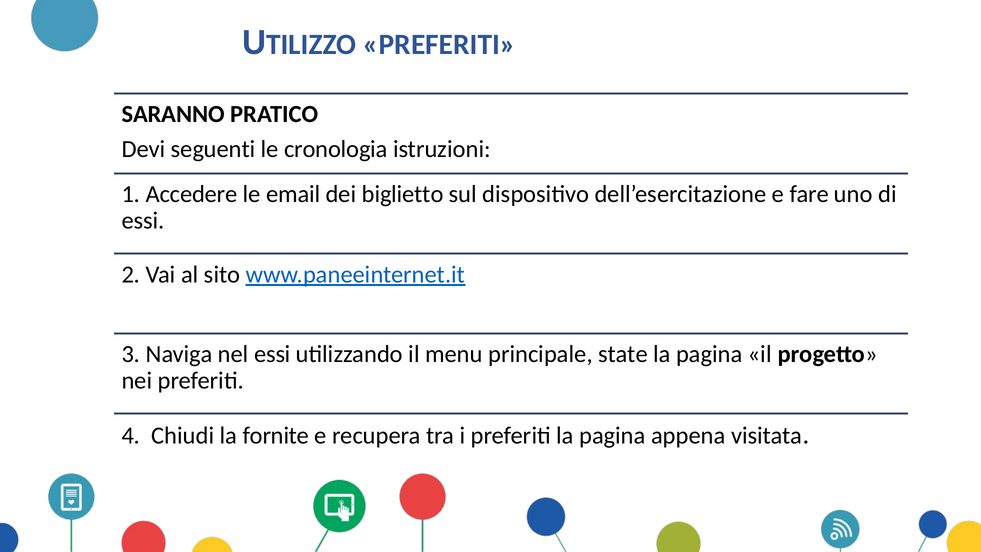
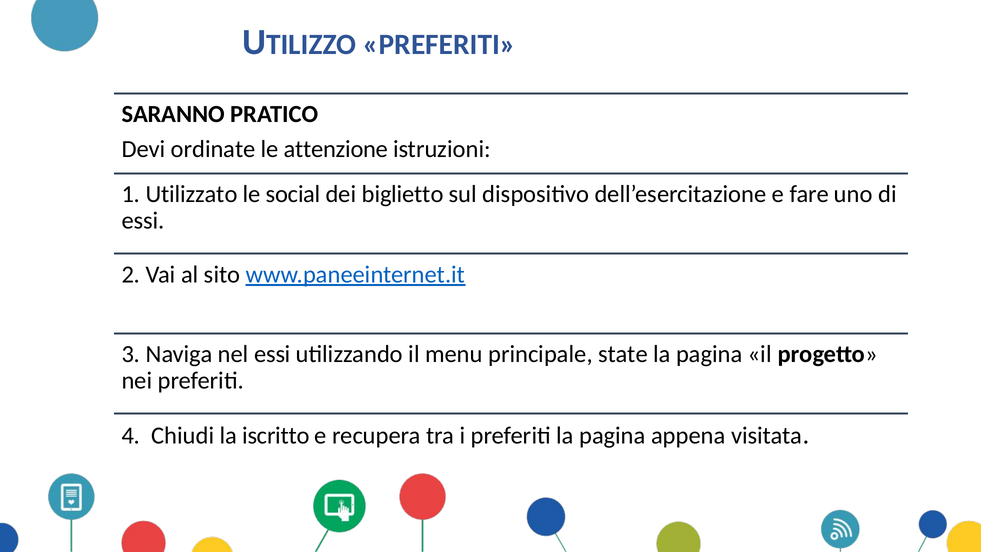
seguenti: seguenti -> ordinate (213, 149)
cronologia: cronologia -> attenzione (336, 149)
Accedere: Accedere -> Utilizzato (192, 194)
email: email -> social (293, 194)
fornite: fornite -> iscritto (276, 436)
